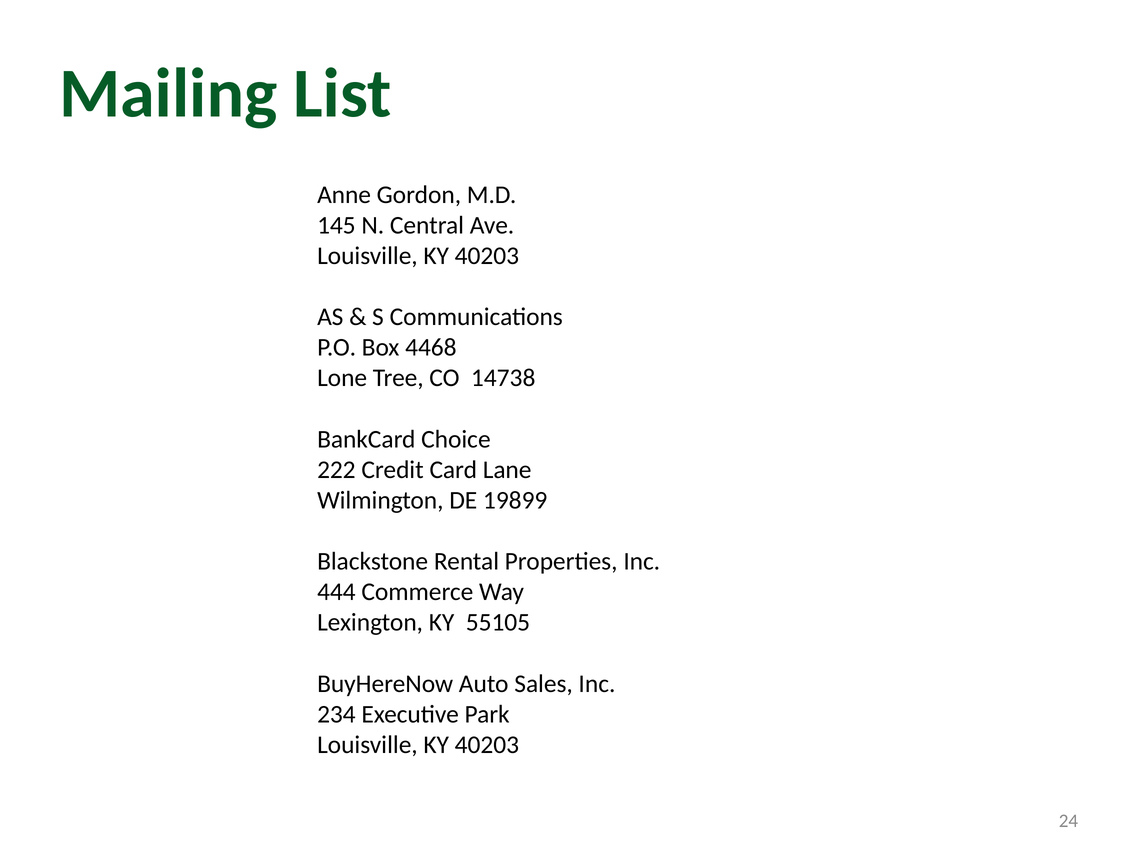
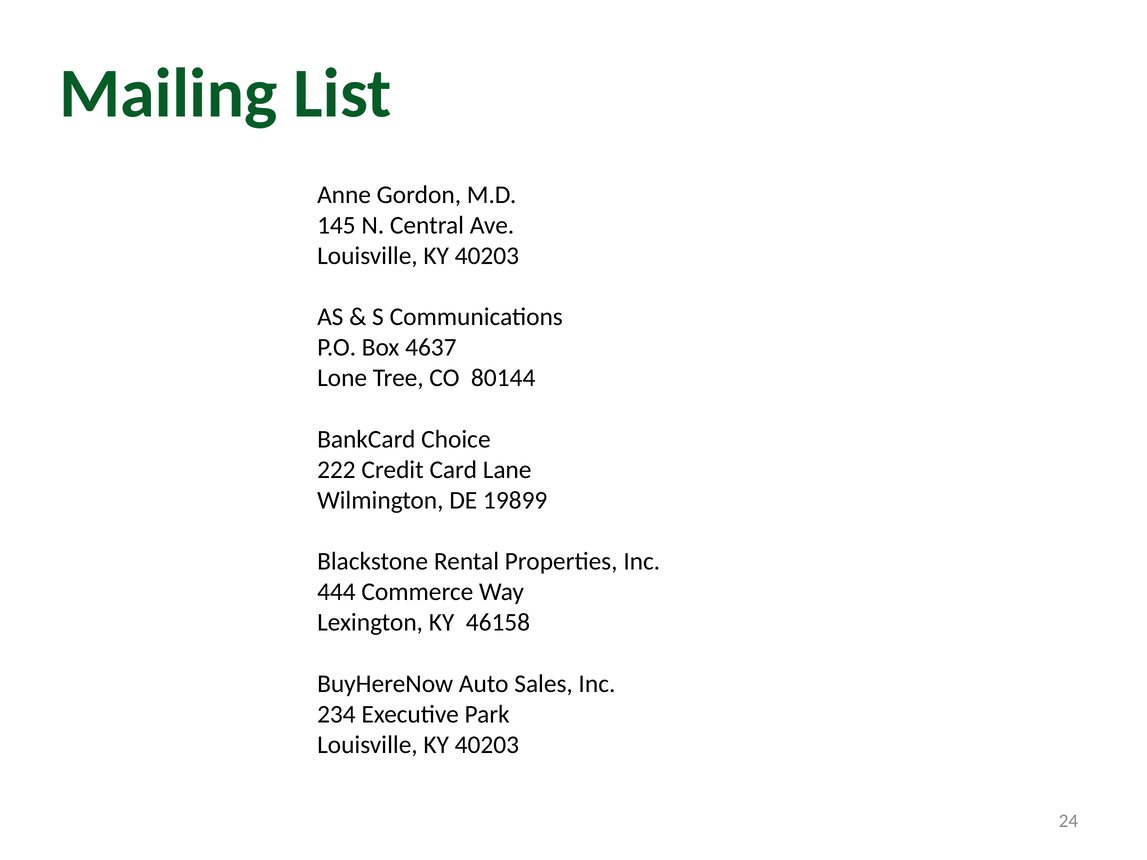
4468: 4468 -> 4637 (431, 348)
14738: 14738 -> 80144 (503, 378)
55105: 55105 -> 46158 (498, 623)
